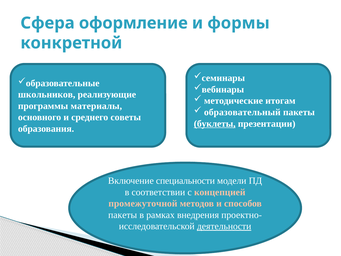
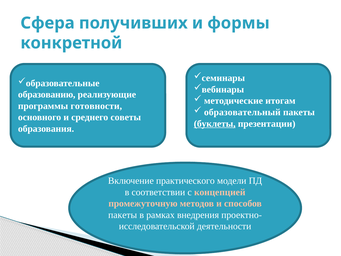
оформление: оформление -> получивших (133, 23)
школьников: школьников -> образованию (47, 94)
материалы: материалы -> готовности (96, 106)
специальности: специальности -> практического (185, 181)
промежуточной: промежуточной -> промежуточную (143, 203)
деятельности underline: present -> none (224, 226)
